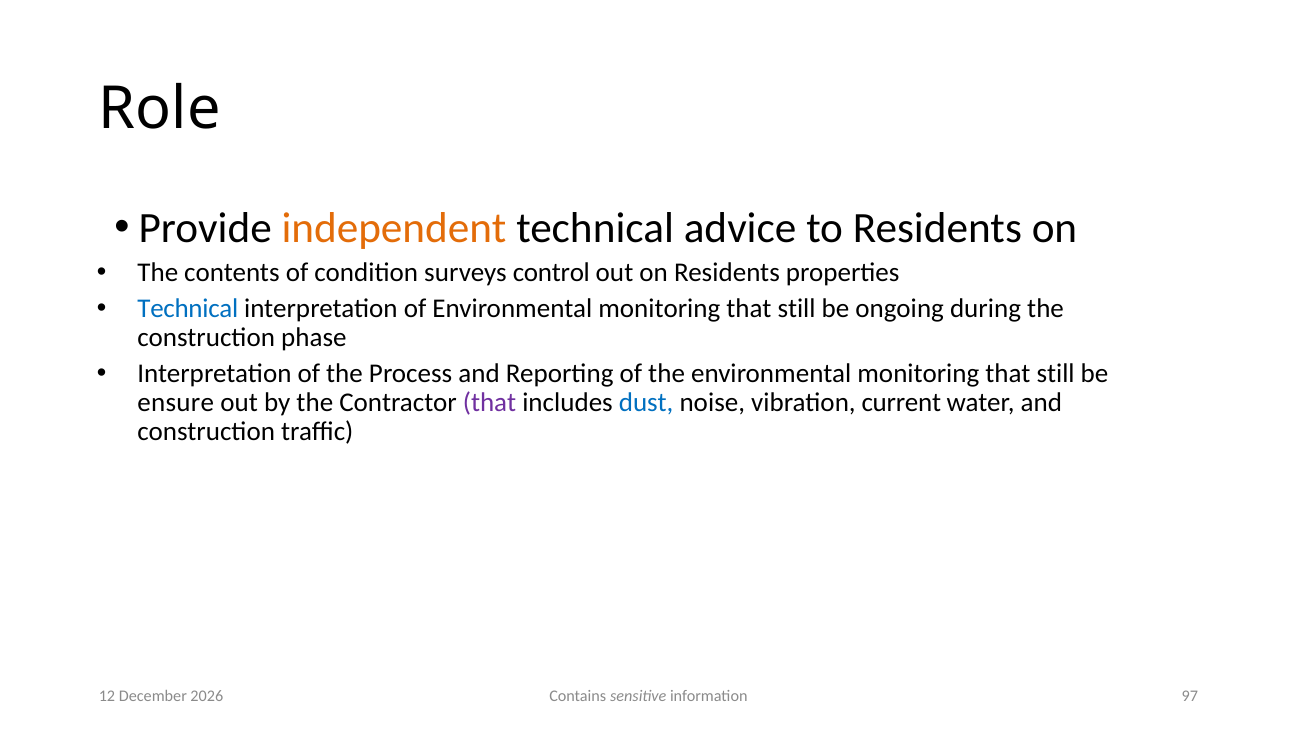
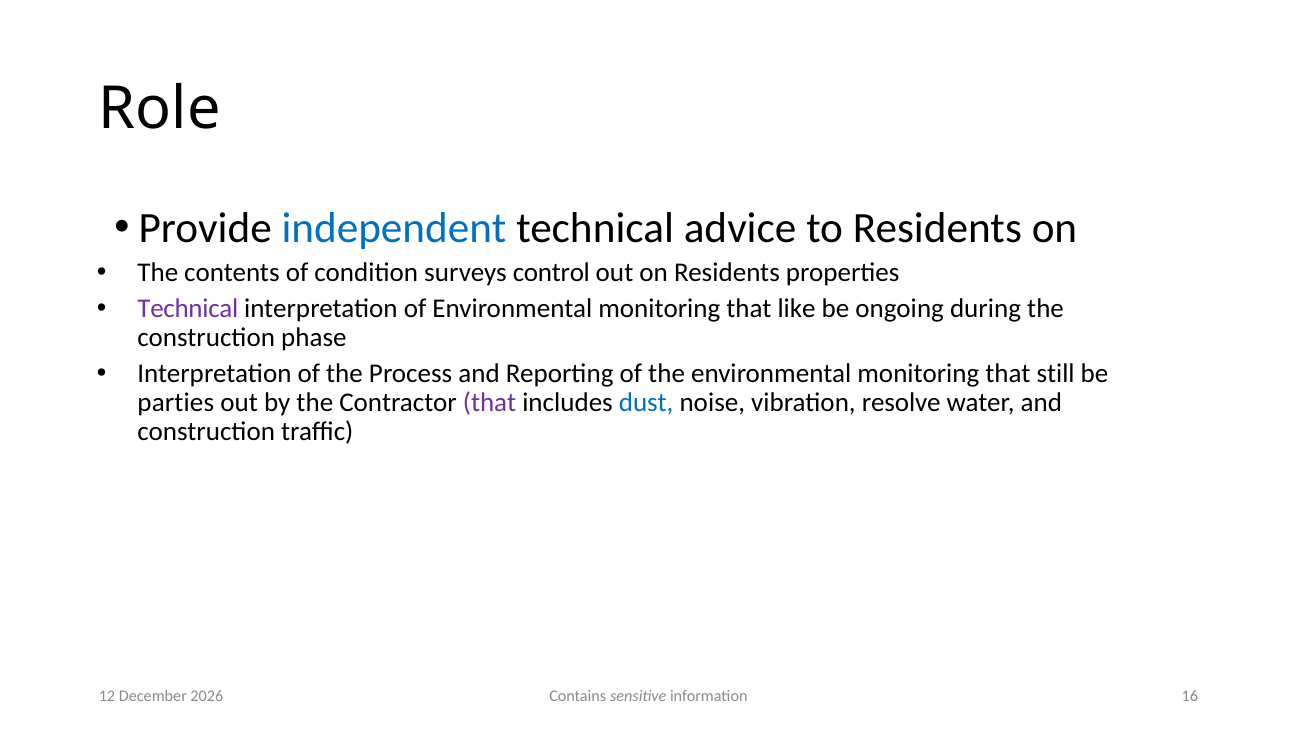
independent colour: orange -> blue (394, 228)
Technical colour: blue -> purple (188, 309)
still: still -> like (797, 309)
ensure: ensure -> parties (176, 403)
current: current -> resolve (901, 403)
97: 97 -> 16 (1190, 697)
